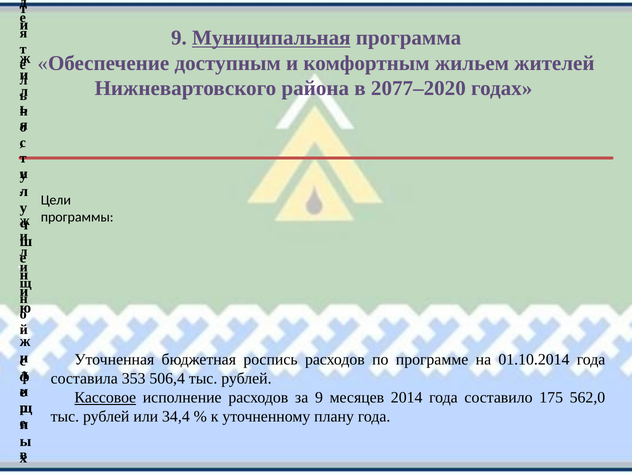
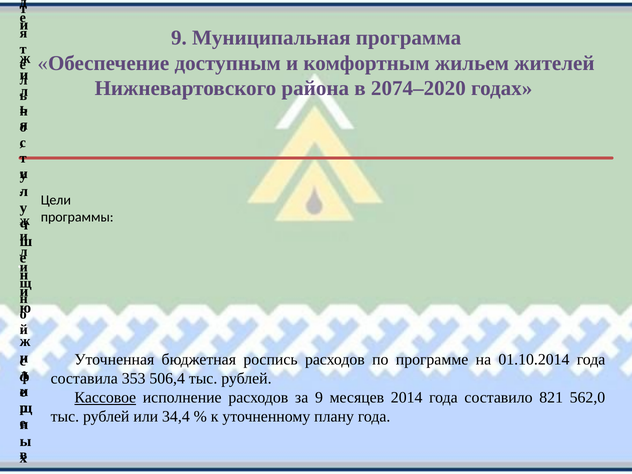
Муниципальная underline: present -> none (271, 38)
2077–2020: 2077–2020 -> 2074–2020 (418, 88)
175: 175 -> 821 (551, 398)
